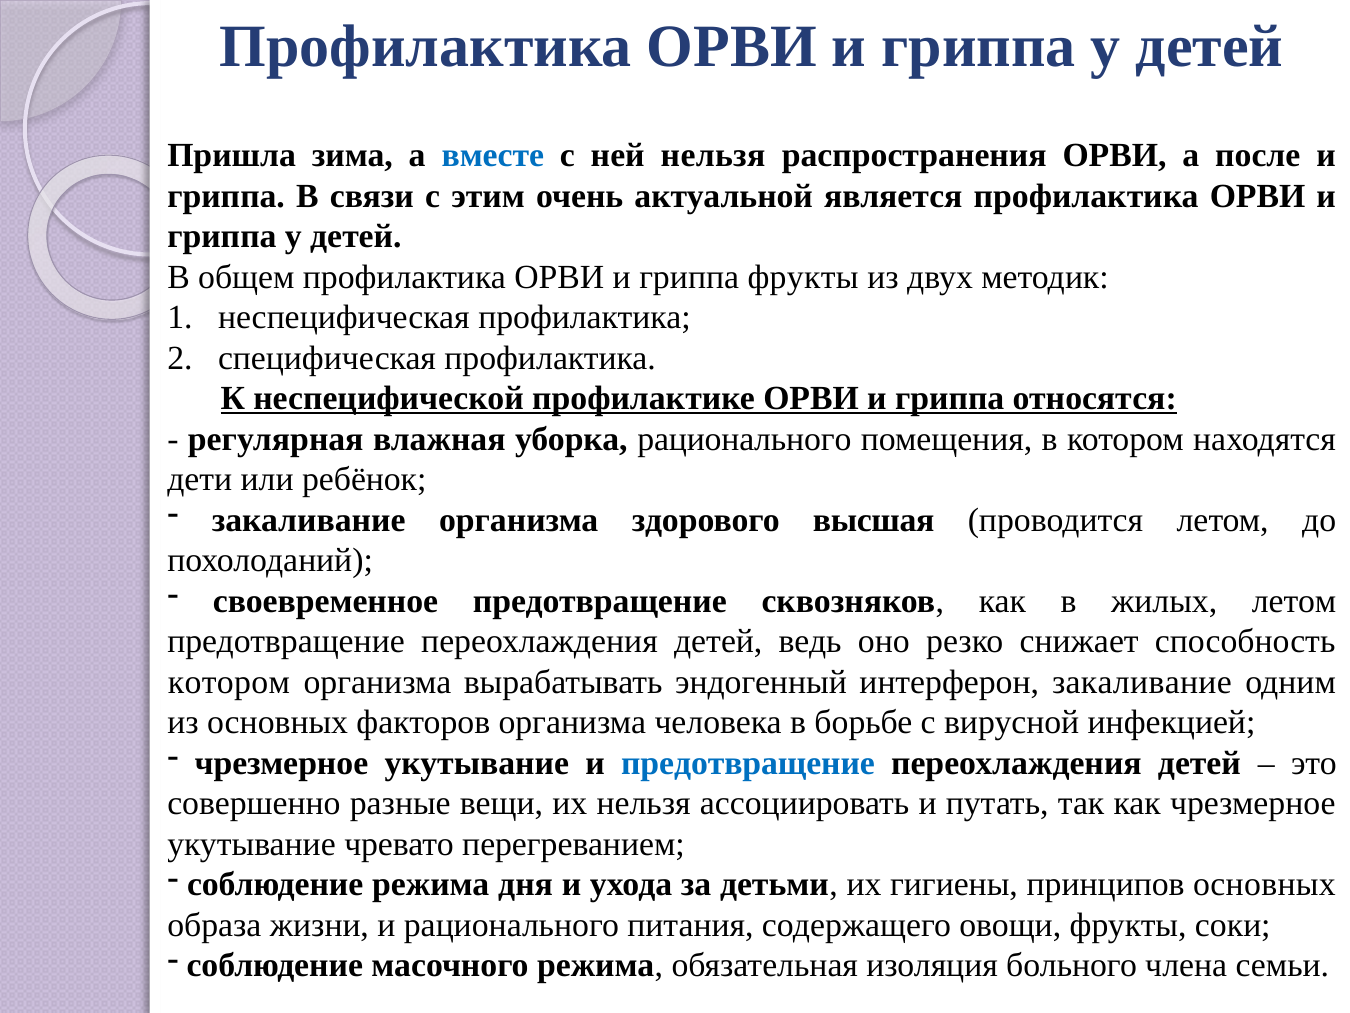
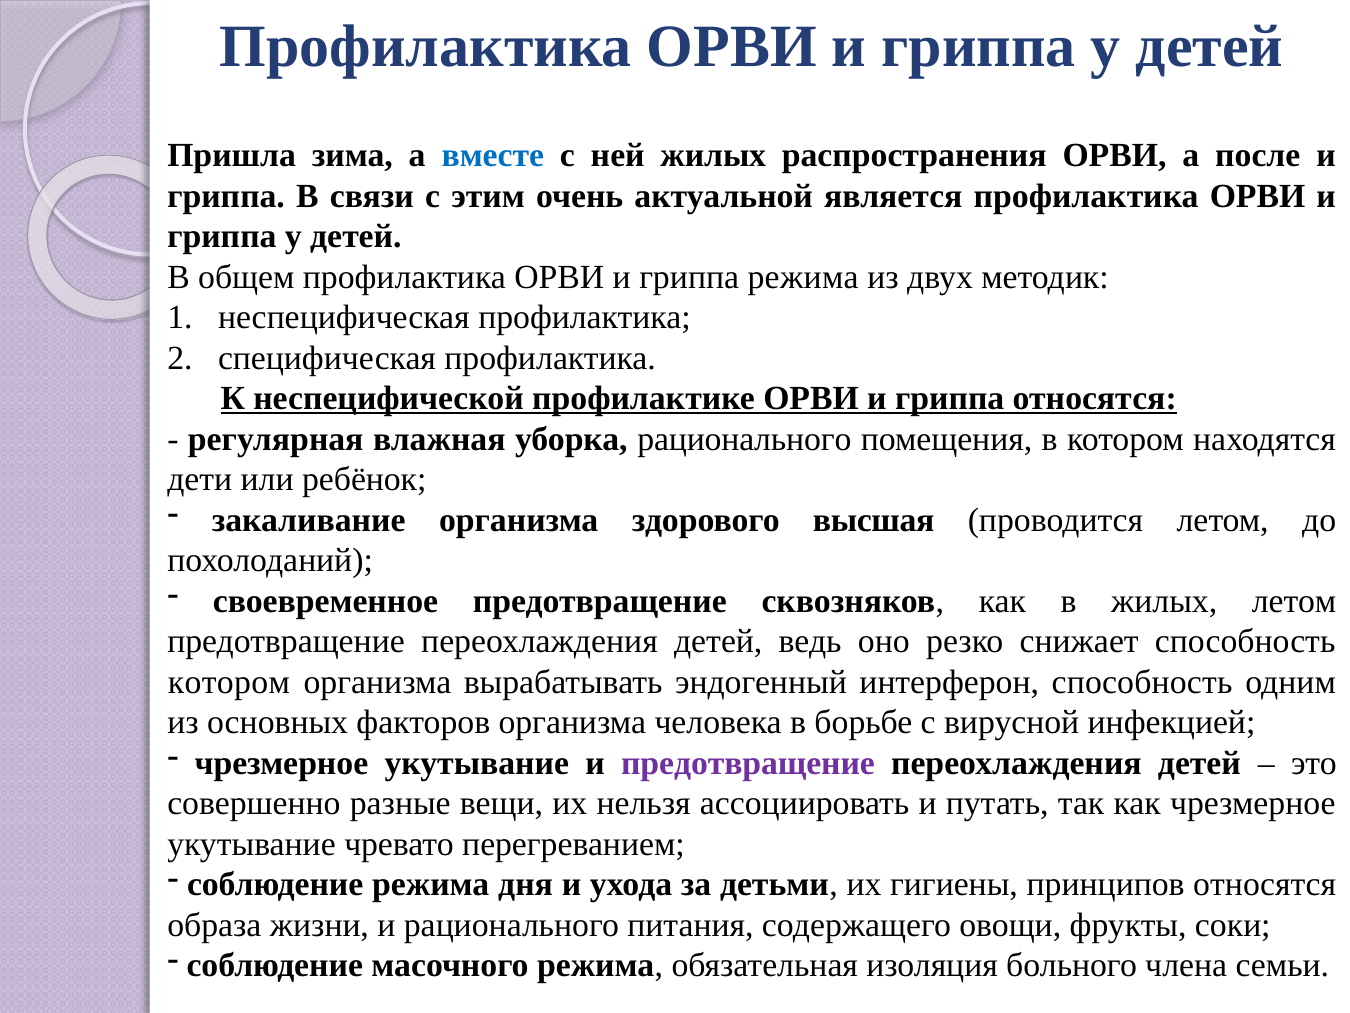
ней нельзя: нельзя -> жилых (713, 155)
гриппа фрукты: фрукты -> режима (803, 277)
интерферон закаливание: закаливание -> способность (1142, 682)
предотвращение colour: blue -> purple (748, 763)
принципов основных: основных -> относятся (1265, 884)
